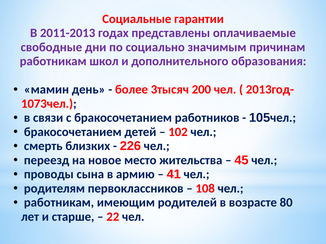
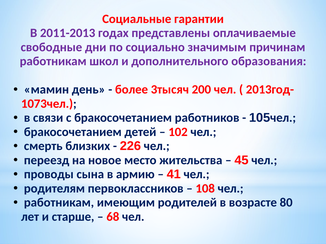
22: 22 -> 68 (113, 217)
